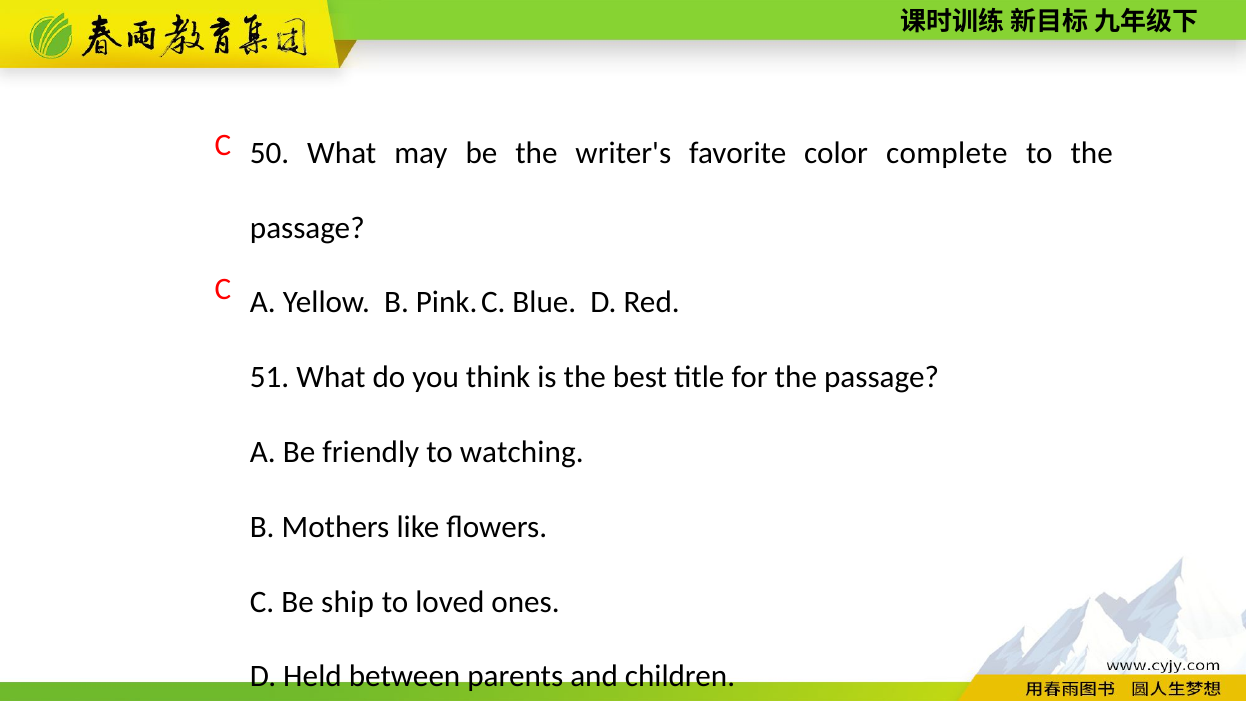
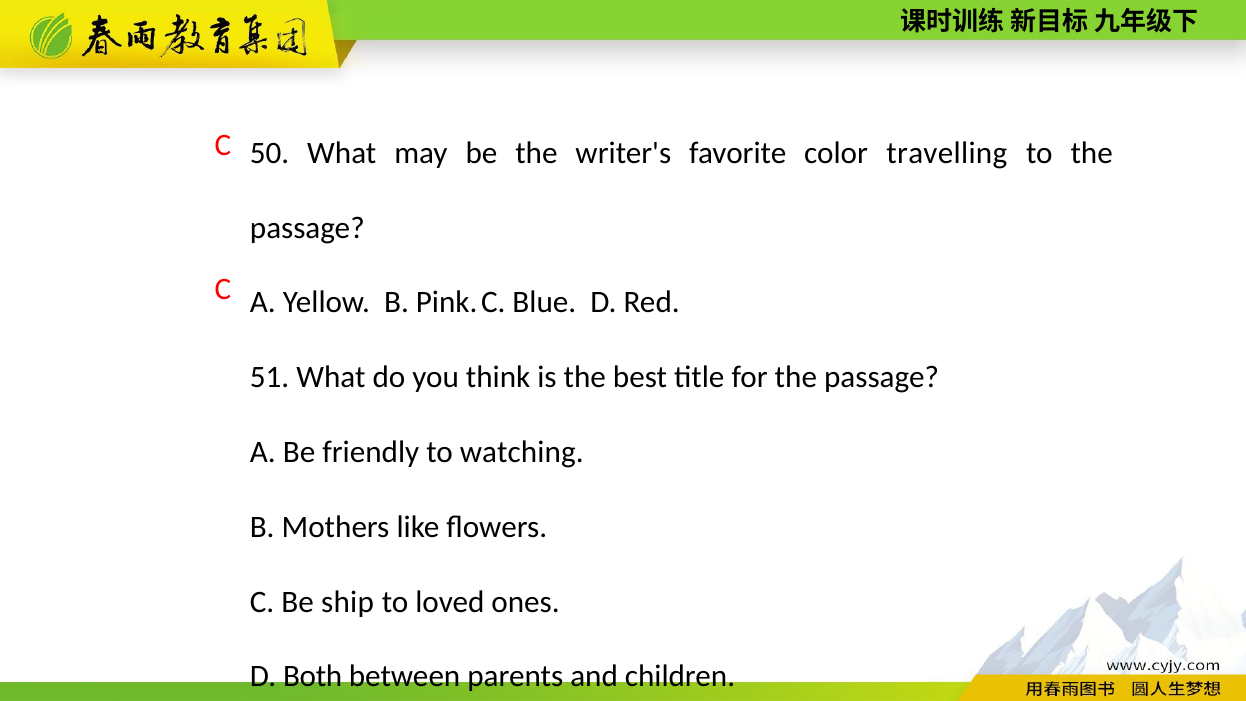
complete: complete -> travelling (947, 153)
Held: Held -> Both (313, 676)
